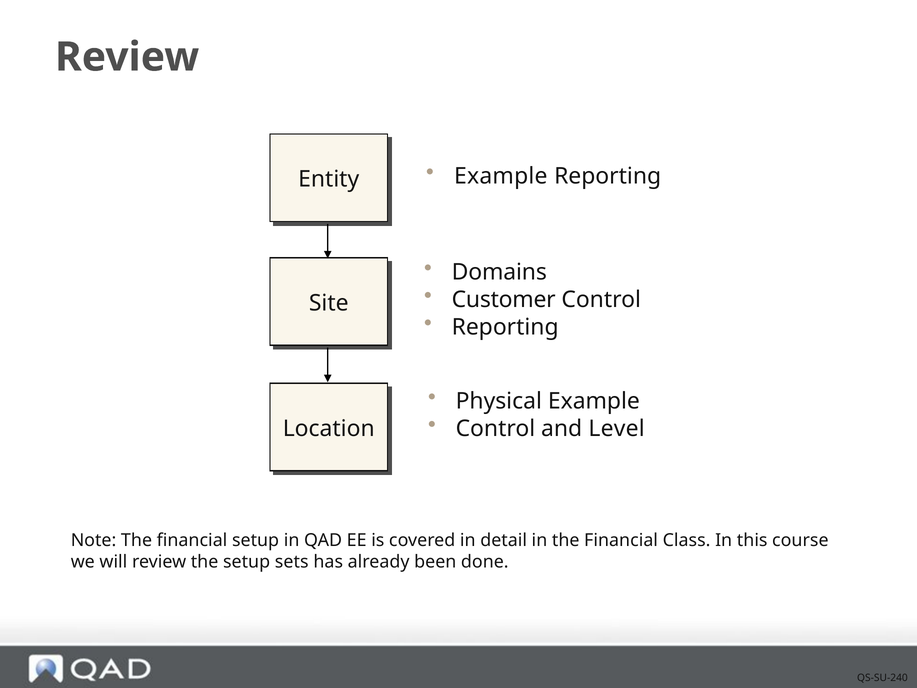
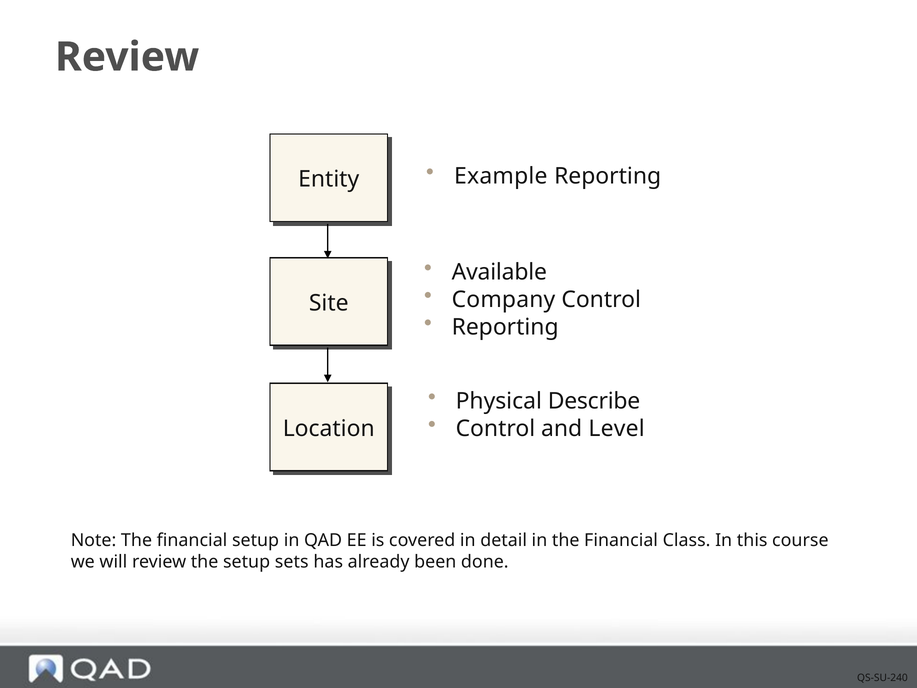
Domains: Domains -> Available (499, 272)
Customer: Customer -> Company (504, 299)
Physical Example: Example -> Describe (594, 401)
